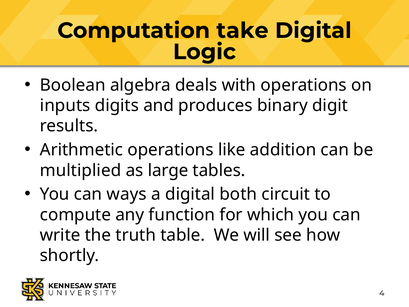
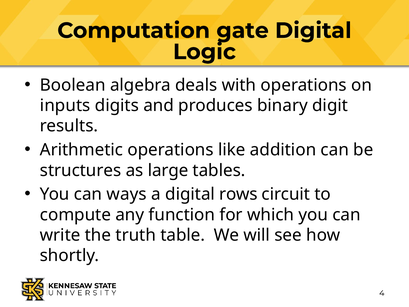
take: take -> gate (243, 31)
multiplied: multiplied -> structures (81, 170)
both: both -> rows (238, 194)
